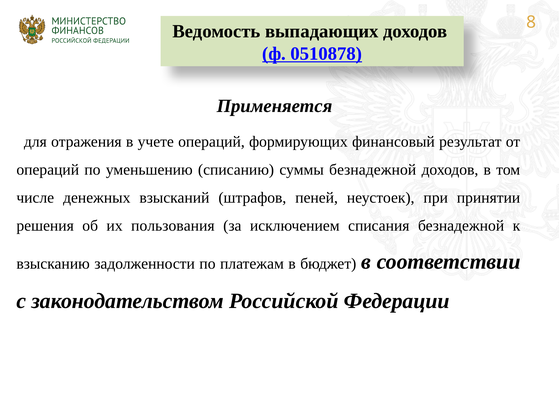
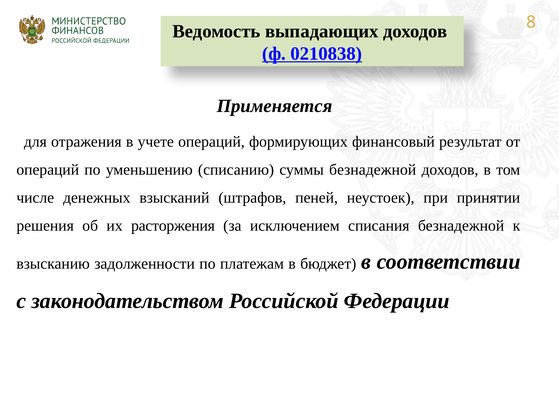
0510878: 0510878 -> 0210838 (326, 54)
пользования: пользования -> расторжения (173, 225)
